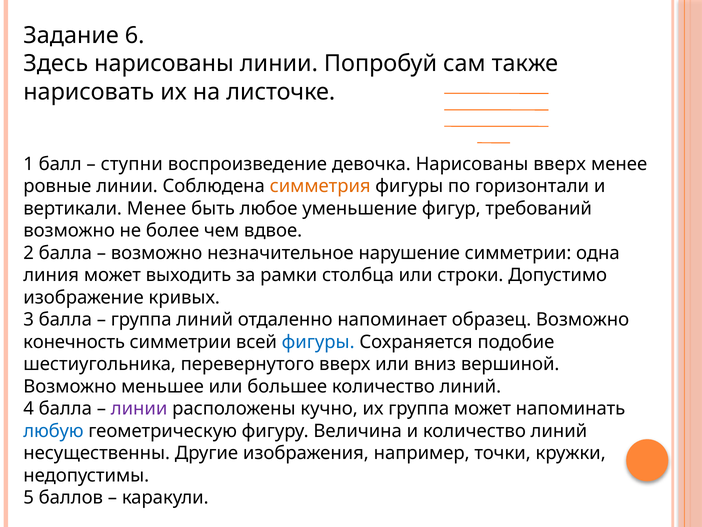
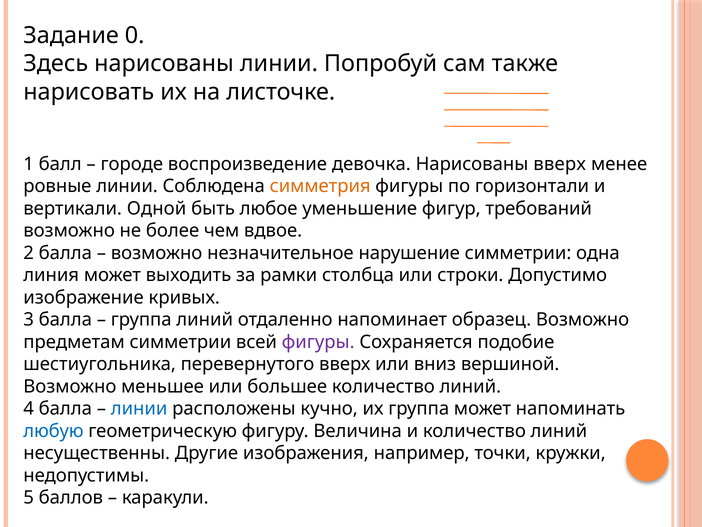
6: 6 -> 0 (135, 36)
ступни: ступни -> городе (132, 164)
вертикали Менее: Менее -> Одной (157, 208)
конечность: конечность -> предметам (74, 342)
фигуры colour: blue -> purple (318, 342)
линии colour: purple -> blue (139, 408)
